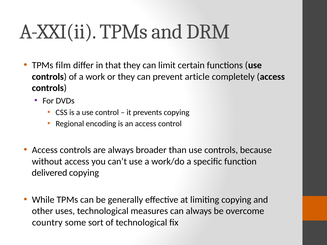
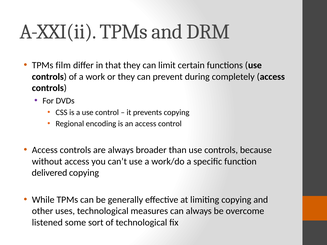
article: article -> during (197, 77)
country: country -> listened (47, 223)
